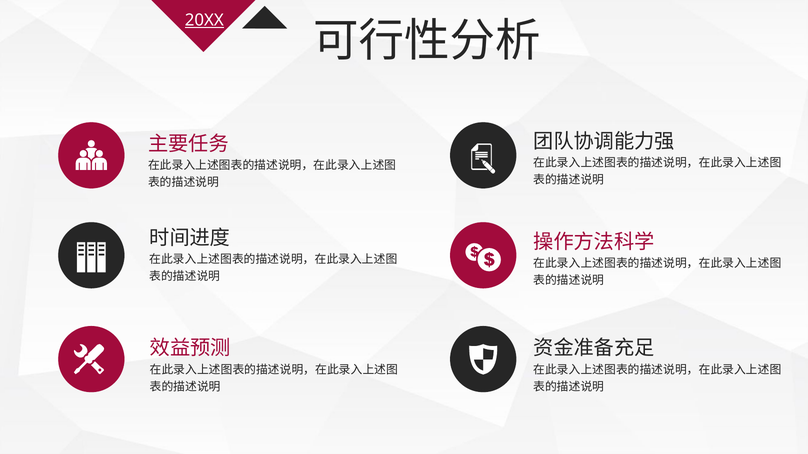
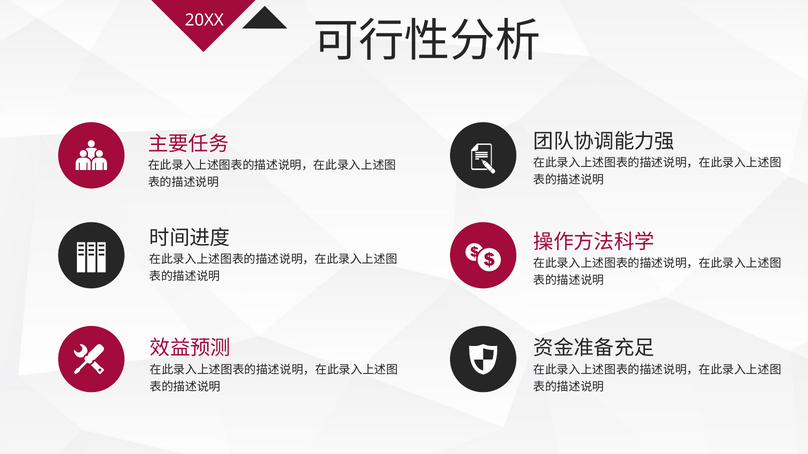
20XX underline: present -> none (204, 20)
